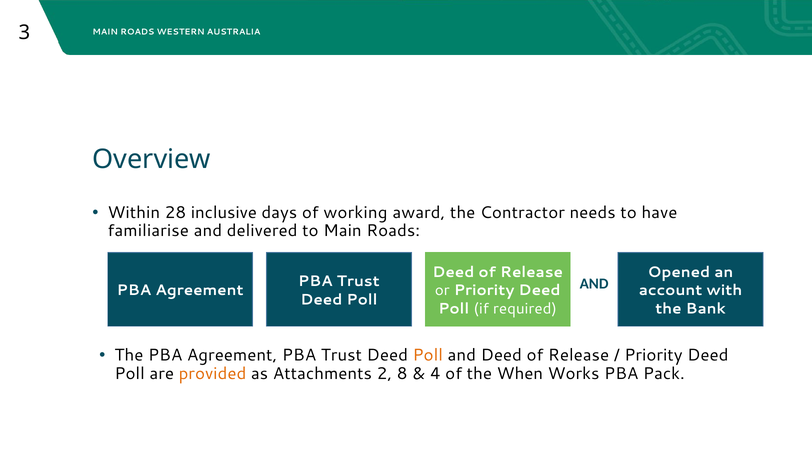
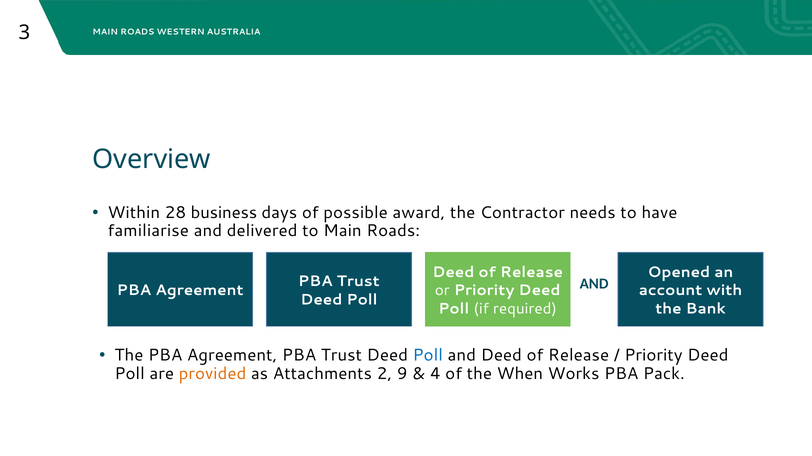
inclusive: inclusive -> business (224, 213)
working: working -> possible (356, 213)
Poll colour: orange -> blue (428, 356)
8: 8 -> 9 (402, 374)
